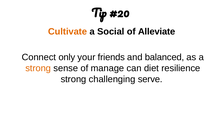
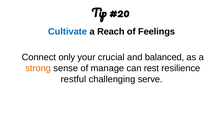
Cultivate colour: orange -> blue (68, 32)
Social: Social -> Reach (111, 32)
Alleviate: Alleviate -> Feelings (157, 32)
friends: friends -> crucial (111, 57)
diet: diet -> rest (151, 68)
strong: strong -> restful (73, 79)
